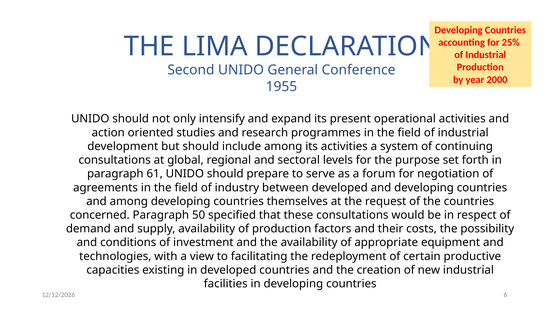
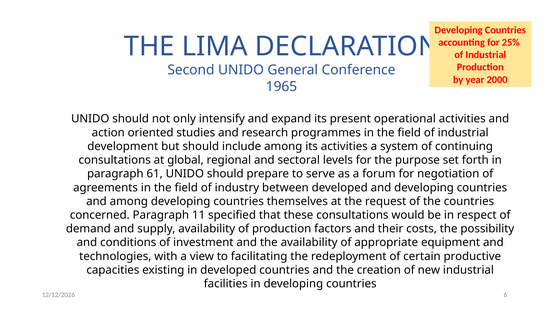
1955: 1955 -> 1965 (281, 87)
50: 50 -> 11 (199, 215)
